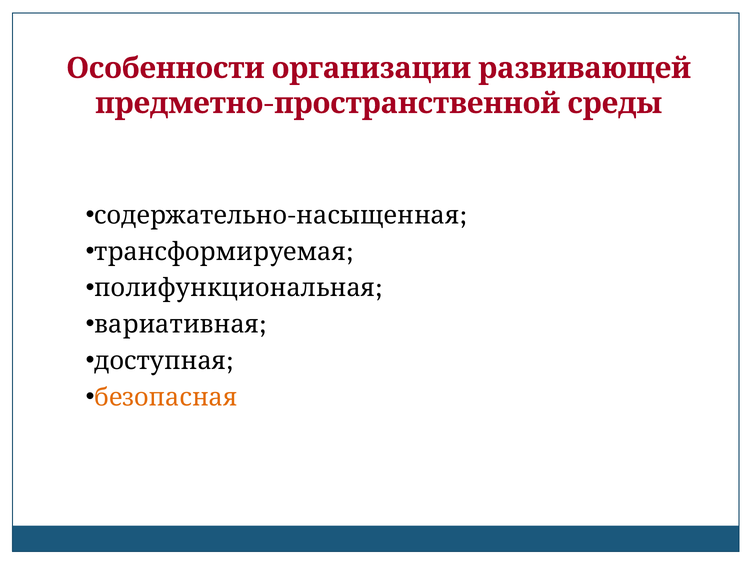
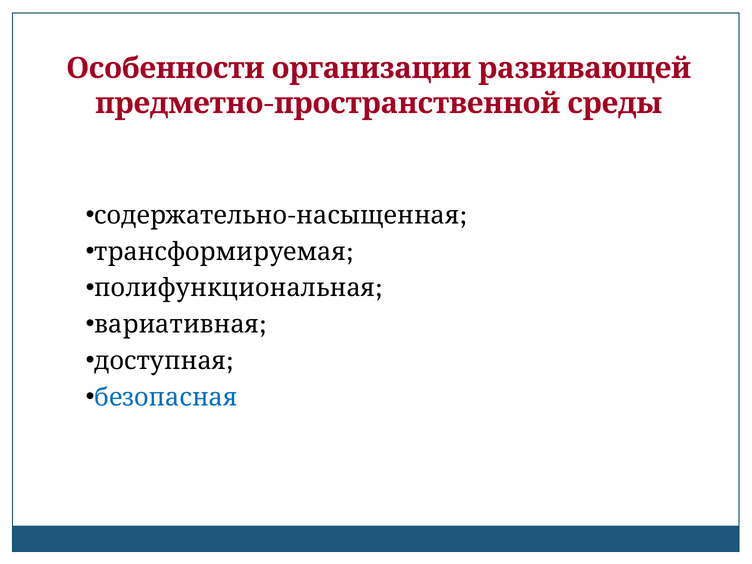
безопасная colour: orange -> blue (166, 397)
